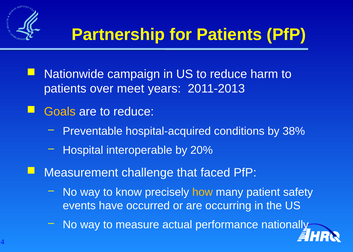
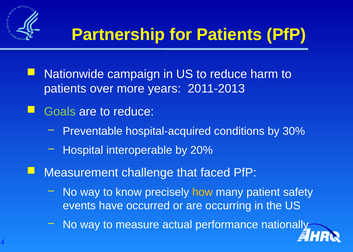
meet: meet -> more (131, 89)
Goals colour: yellow -> light green (60, 112)
38%: 38% -> 30% (294, 131)
